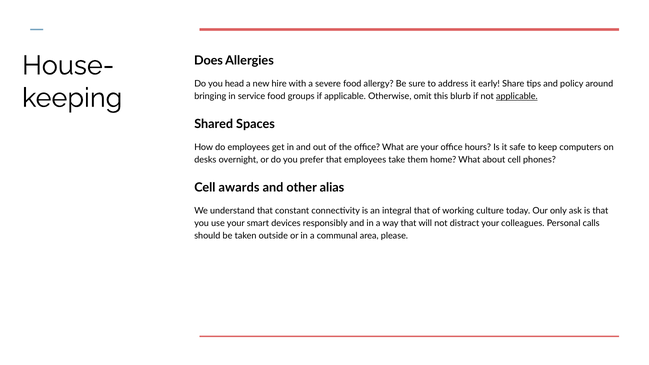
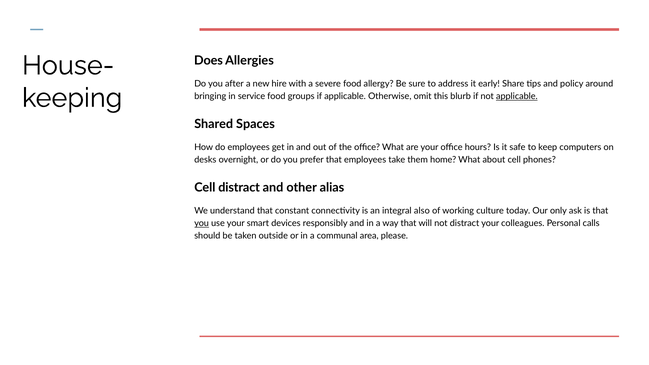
head: head -> after (234, 84)
Cell awards: awards -> distract (239, 188)
integral that: that -> also (422, 211)
you underline: none -> present (202, 223)
